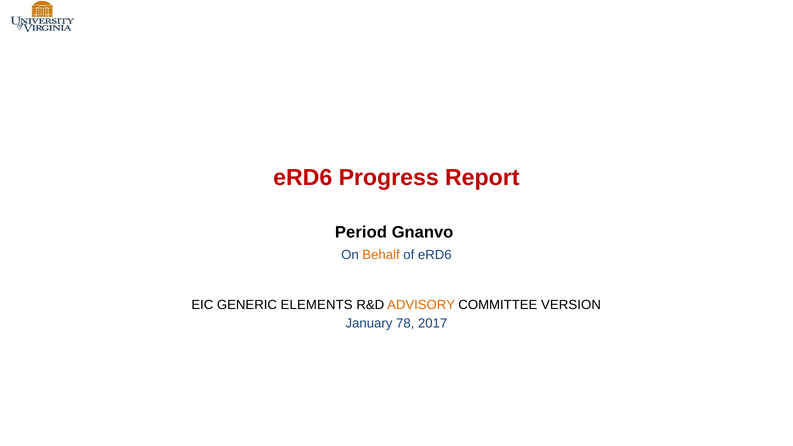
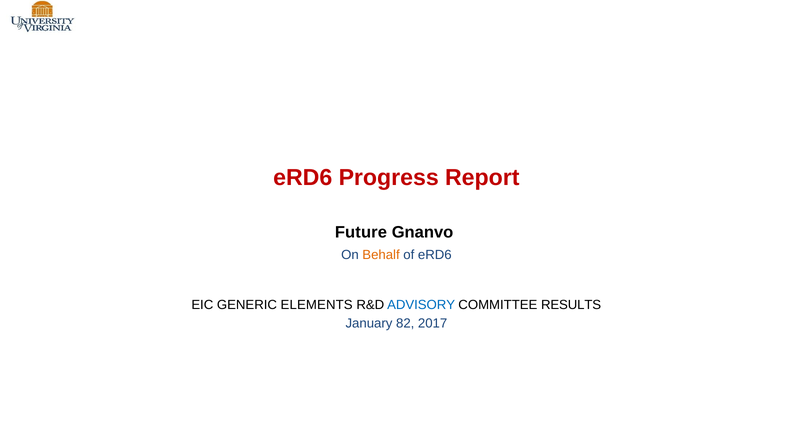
Period: Period -> Future (361, 232)
ADVISORY colour: orange -> blue (421, 305)
VERSION: VERSION -> RESULTS (571, 305)
78: 78 -> 82 (405, 323)
